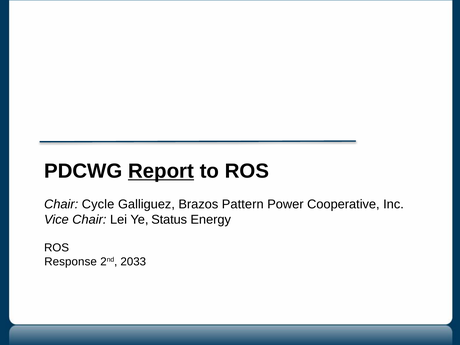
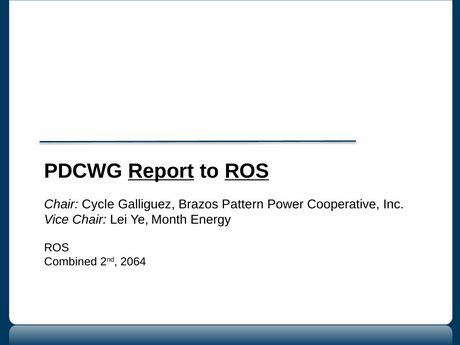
ROS underline: none -> present (247, 171)
Status: Status -> Month (169, 220)
Response: Response -> Combined (71, 262)
2033: 2033 -> 2064 (133, 262)
